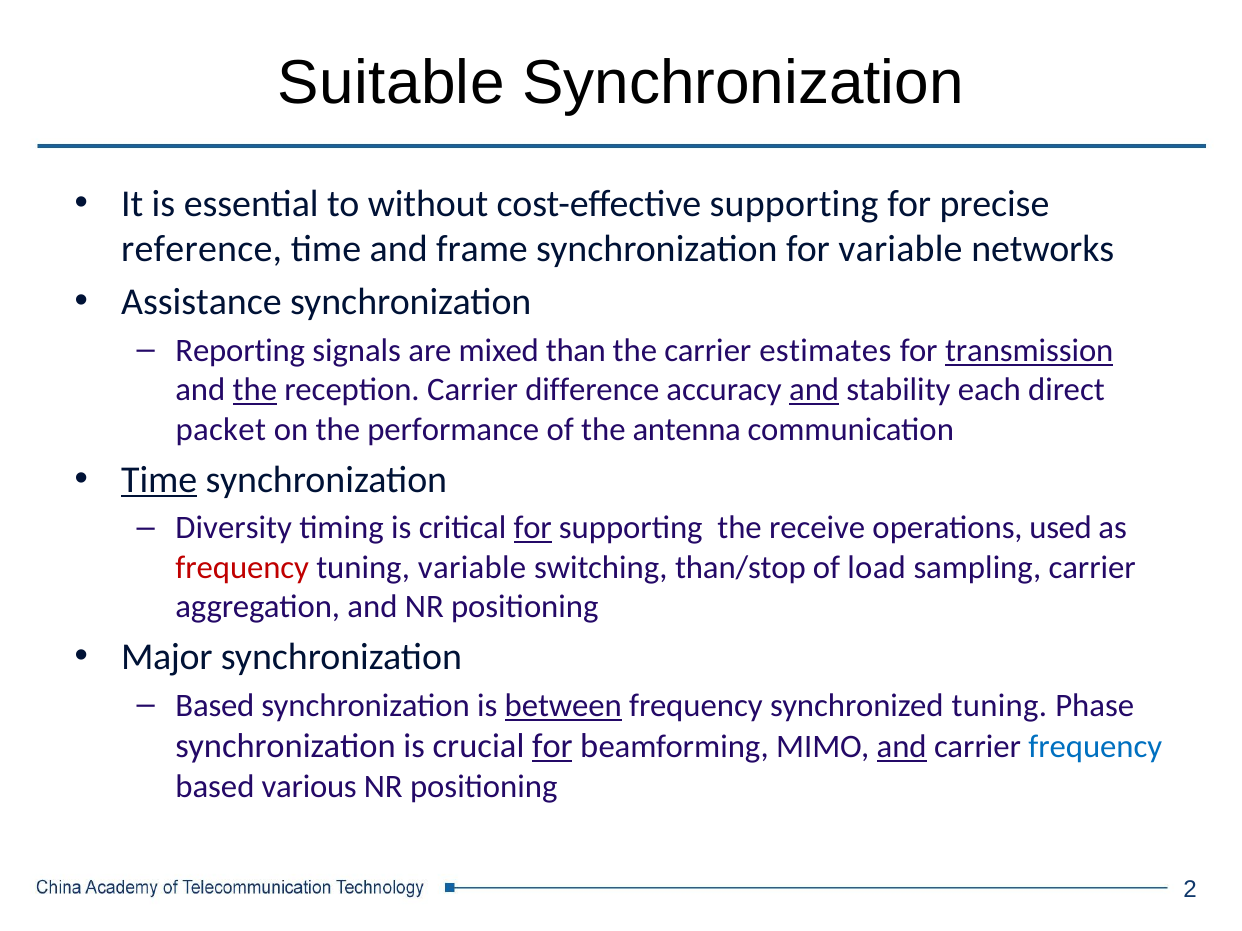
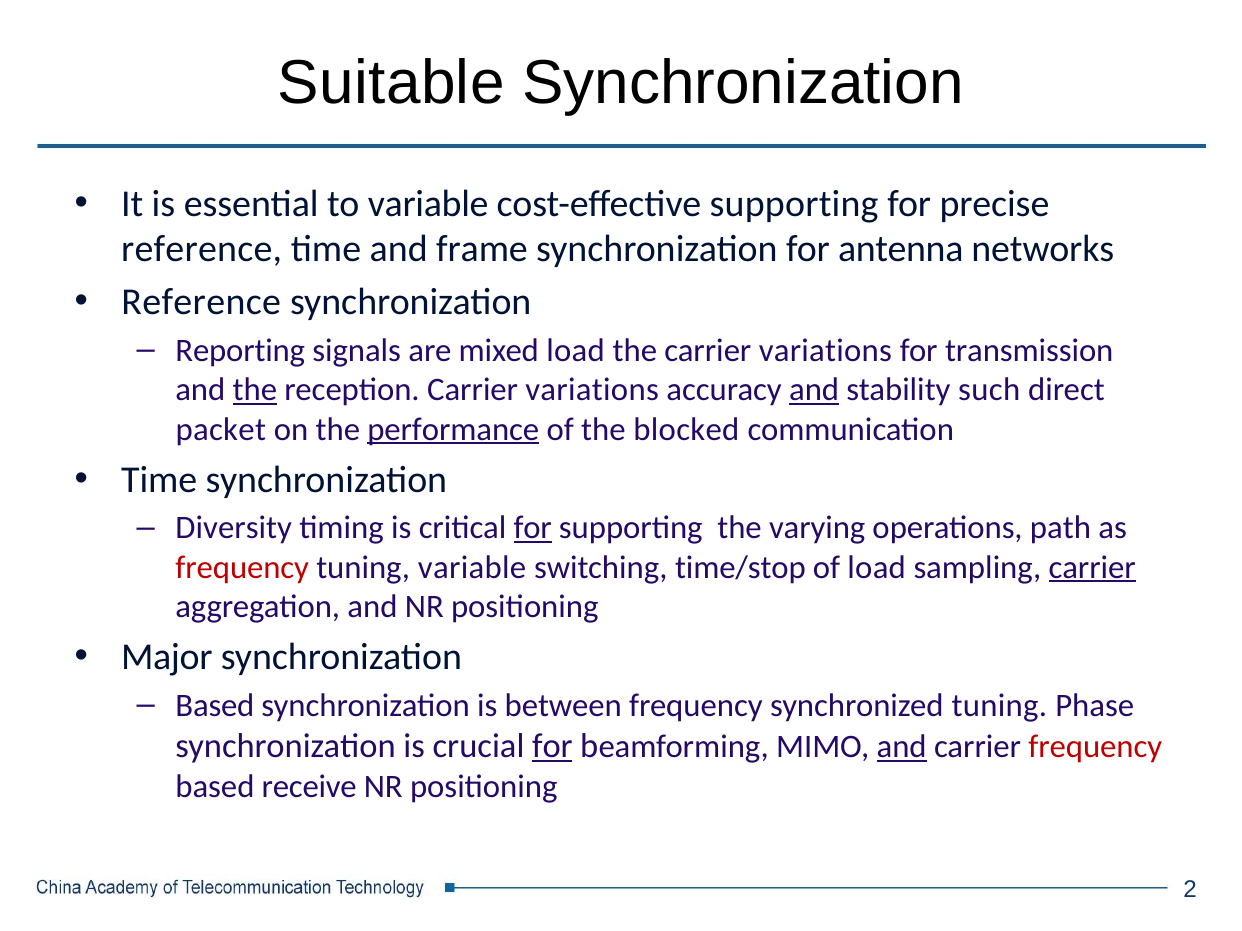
to without: without -> variable (428, 204)
for variable: variable -> antenna (901, 249)
Assistance: Assistance -> Reference (201, 302)
mixed than: than -> load (576, 351)
the carrier estimates: estimates -> variations (825, 351)
transmission underline: present -> none (1029, 351)
reception Carrier difference: difference -> variations (592, 390)
each: each -> such (989, 390)
performance underline: none -> present (453, 430)
antenna: antenna -> blocked (686, 430)
Time underline: present -> none (159, 480)
receive: receive -> varying (817, 528)
used: used -> path (1060, 528)
than/stop: than/stop -> time/stop (740, 568)
carrier underline: none -> present (1092, 568)
between underline: present -> none (563, 706)
frequency colour: blue -> red (1095, 747)
various: various -> receive (309, 787)
